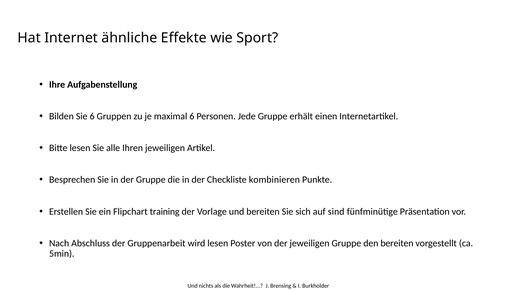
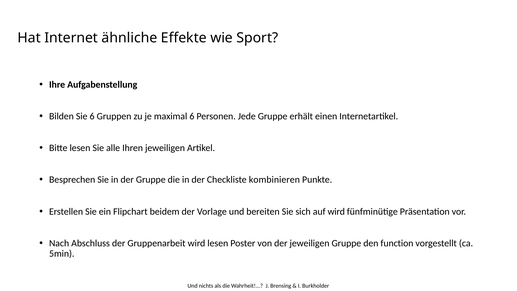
training: training -> beidem (165, 211)
auf sind: sind -> wird (336, 211)
den bereiten: bereiten -> function (397, 243)
